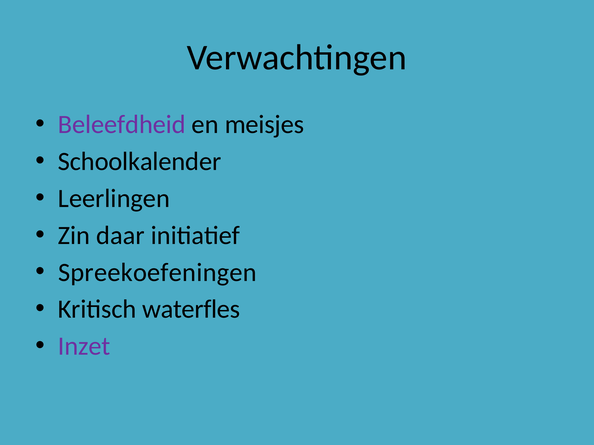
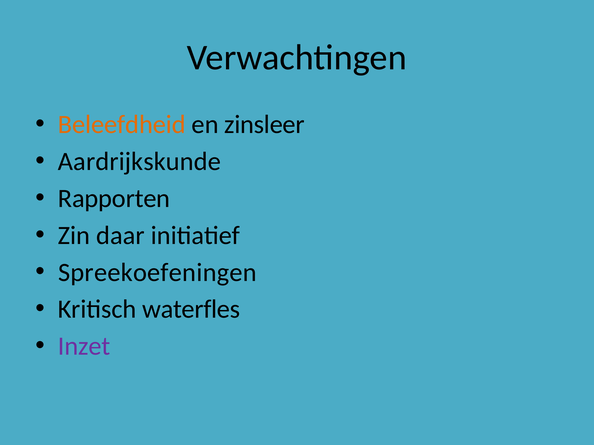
Beleefdheid colour: purple -> orange (122, 125)
meisjes: meisjes -> zinsleer (264, 125)
Schoolkalender: Schoolkalender -> Aardrijkskunde (139, 162)
Leerlingen: Leerlingen -> Rapporten (114, 199)
